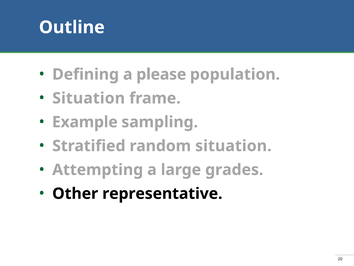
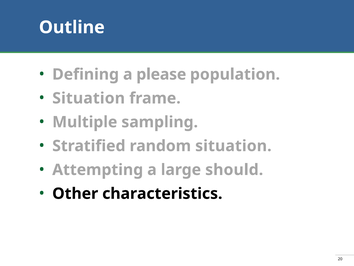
Example: Example -> Multiple (85, 122)
grades: grades -> should (234, 169)
representative: representative -> characteristics (162, 193)
